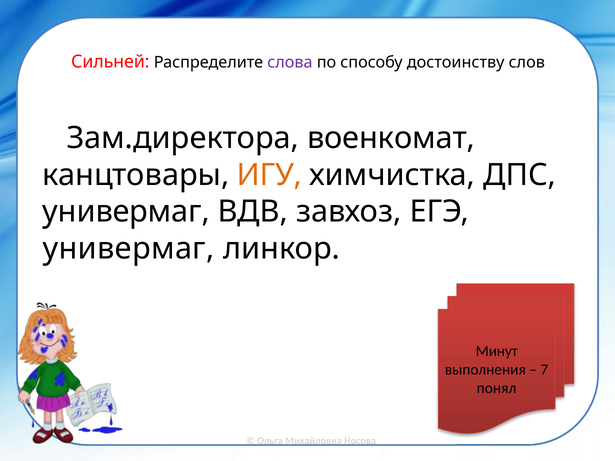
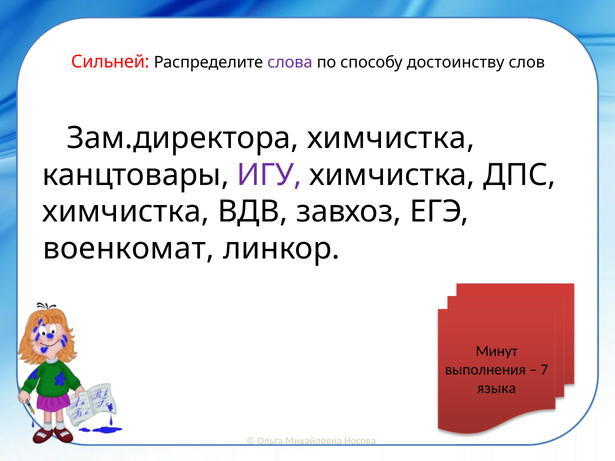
Зам.директора военкомат: военкомат -> химчистка (391, 138)
ИГУ colour: orange -> purple (269, 175)
универмаг: универмаг -> химчистка (126, 212)
универмаг: универмаг -> военкомат (129, 249)
понял: понял -> языка (497, 388)
